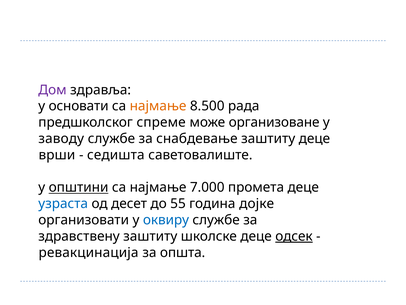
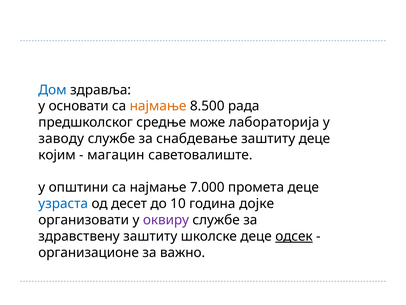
Дом colour: purple -> blue (52, 90)
спреме: спреме -> средње (161, 122)
организоване: организоване -> лабораторија (274, 122)
врши: врши -> којим (57, 155)
седишта: седишта -> магацин (116, 155)
општини underline: present -> none (79, 187)
55: 55 -> 10 (178, 203)
оквиру colour: blue -> purple (166, 220)
ревакцинација: ревакцинација -> организационе (89, 252)
општа: општа -> важно (183, 252)
